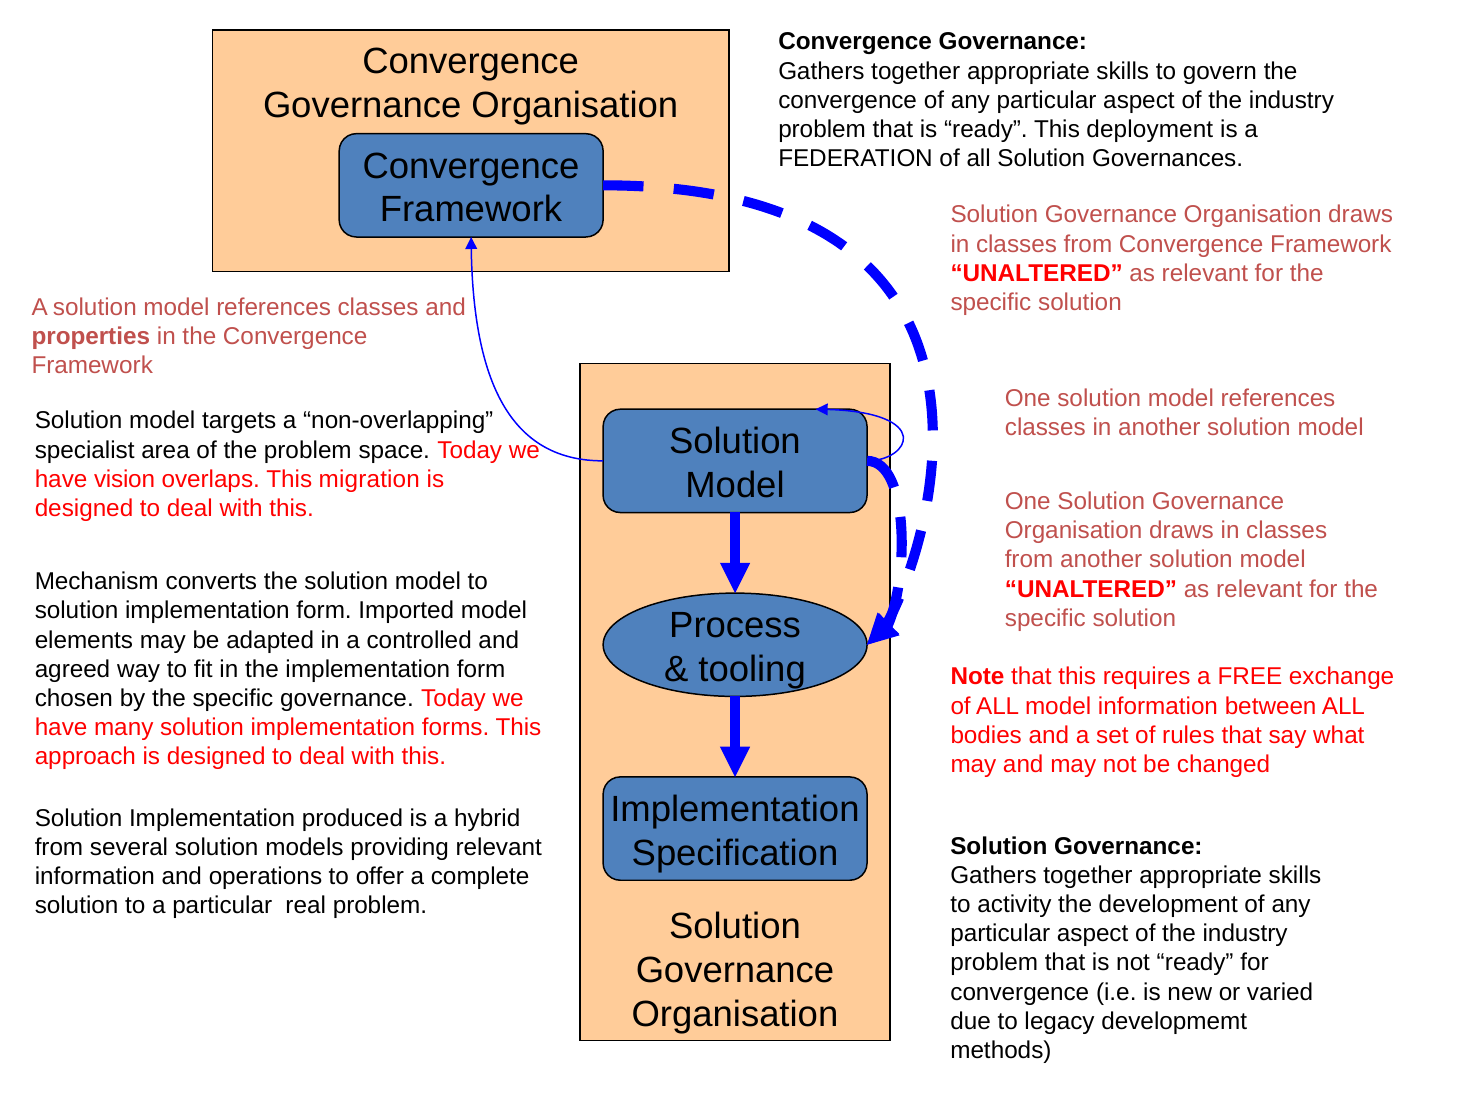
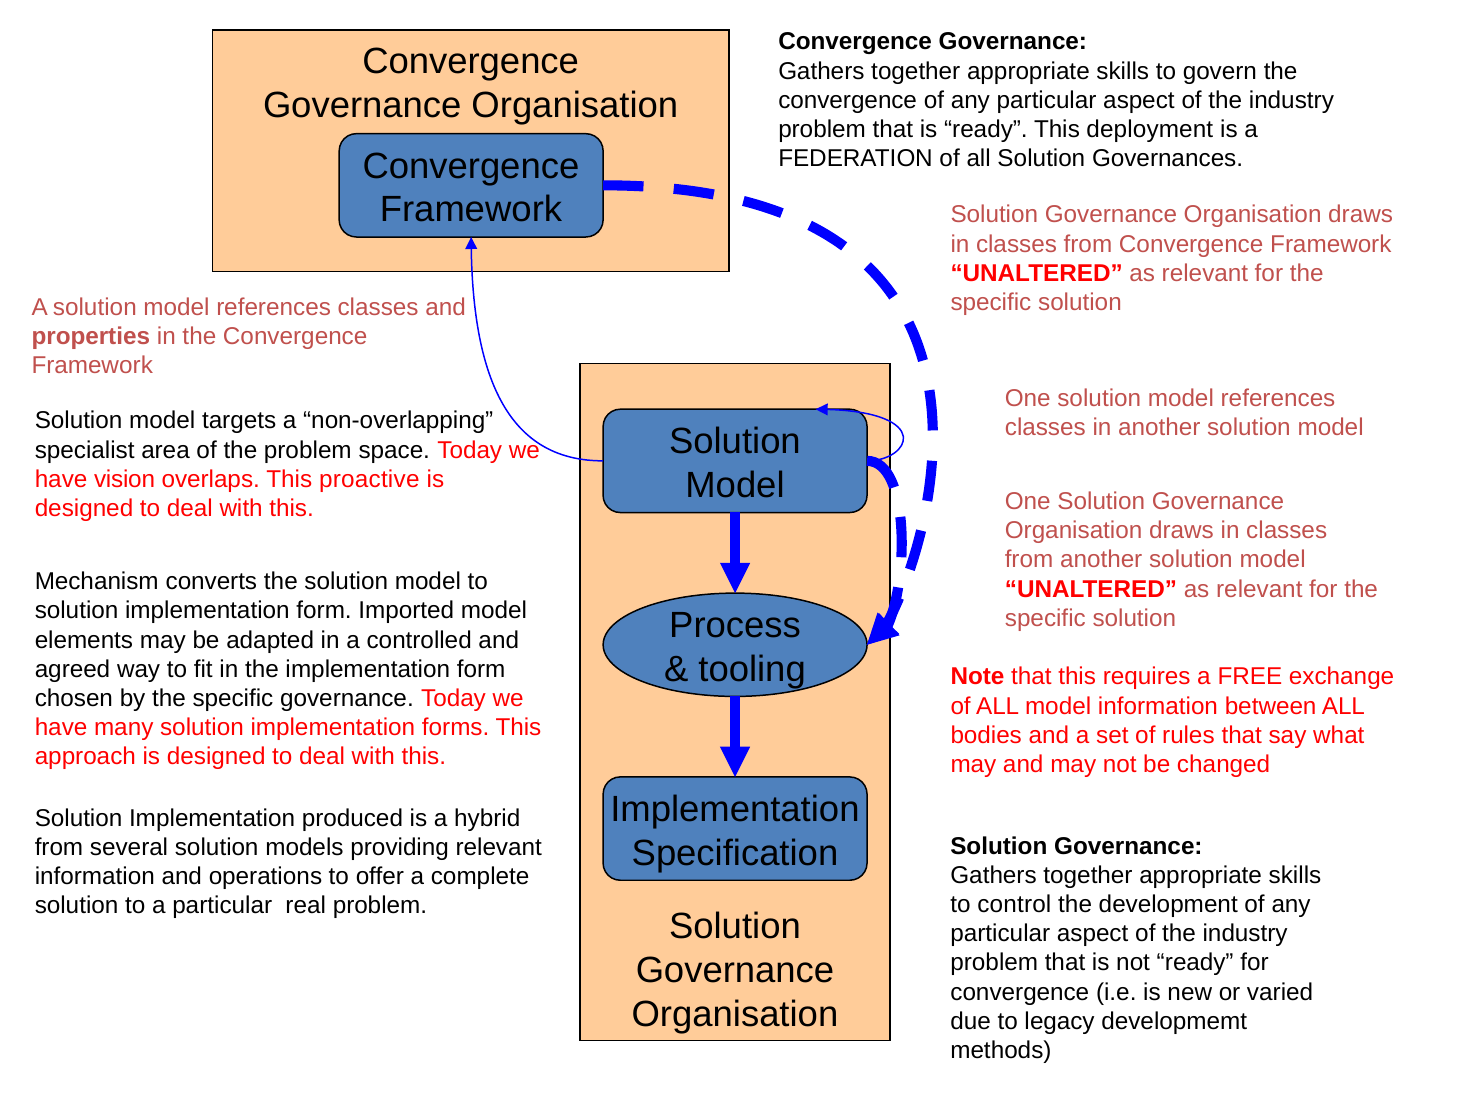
migration: migration -> proactive (369, 479)
activity: activity -> control (1014, 905)
